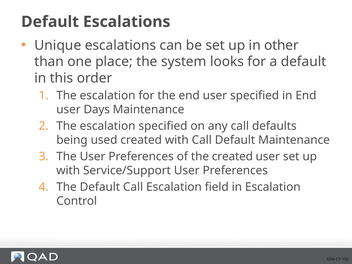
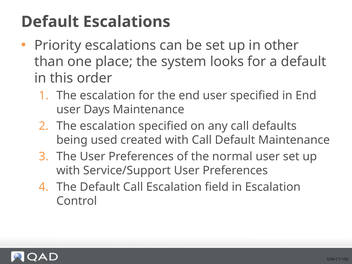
Unique: Unique -> Priority (58, 45)
the created: created -> normal (232, 156)
